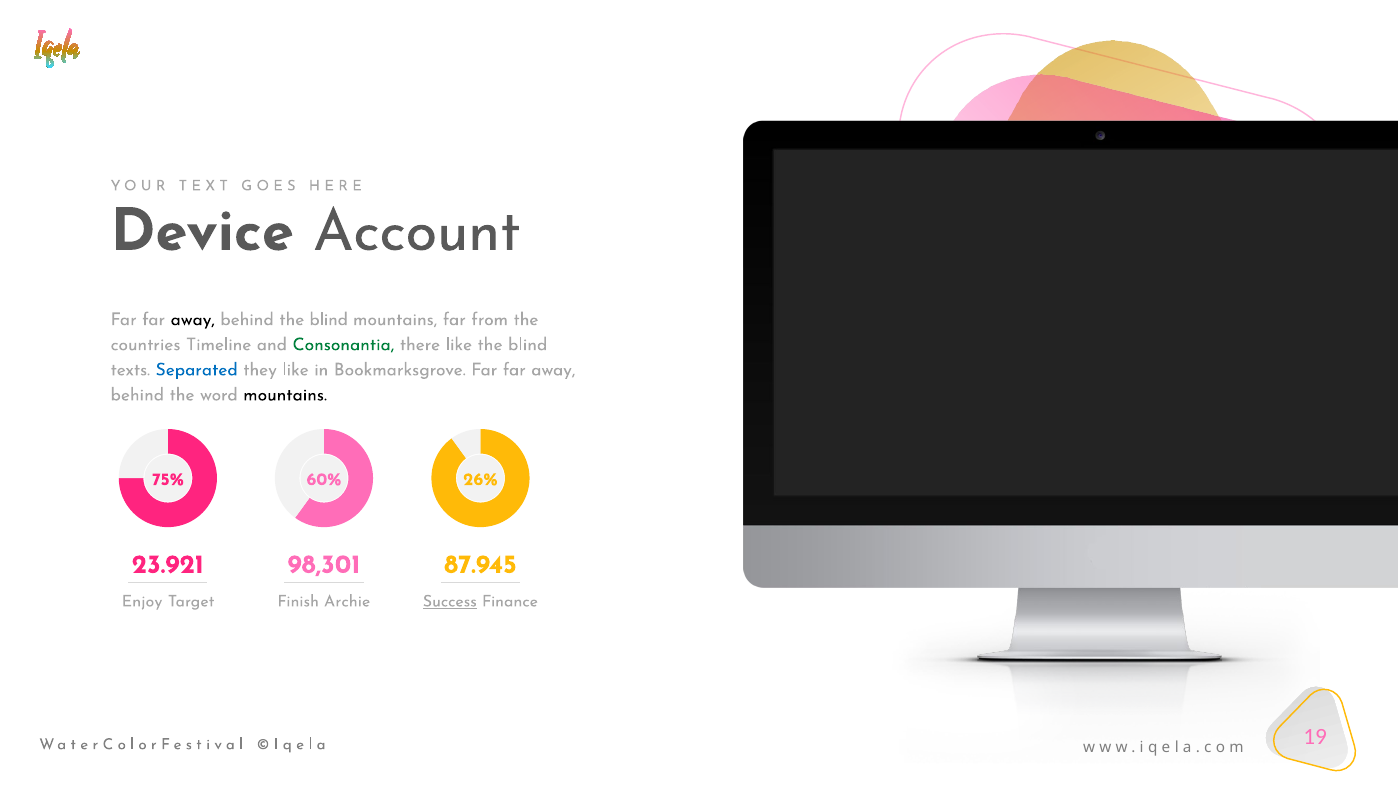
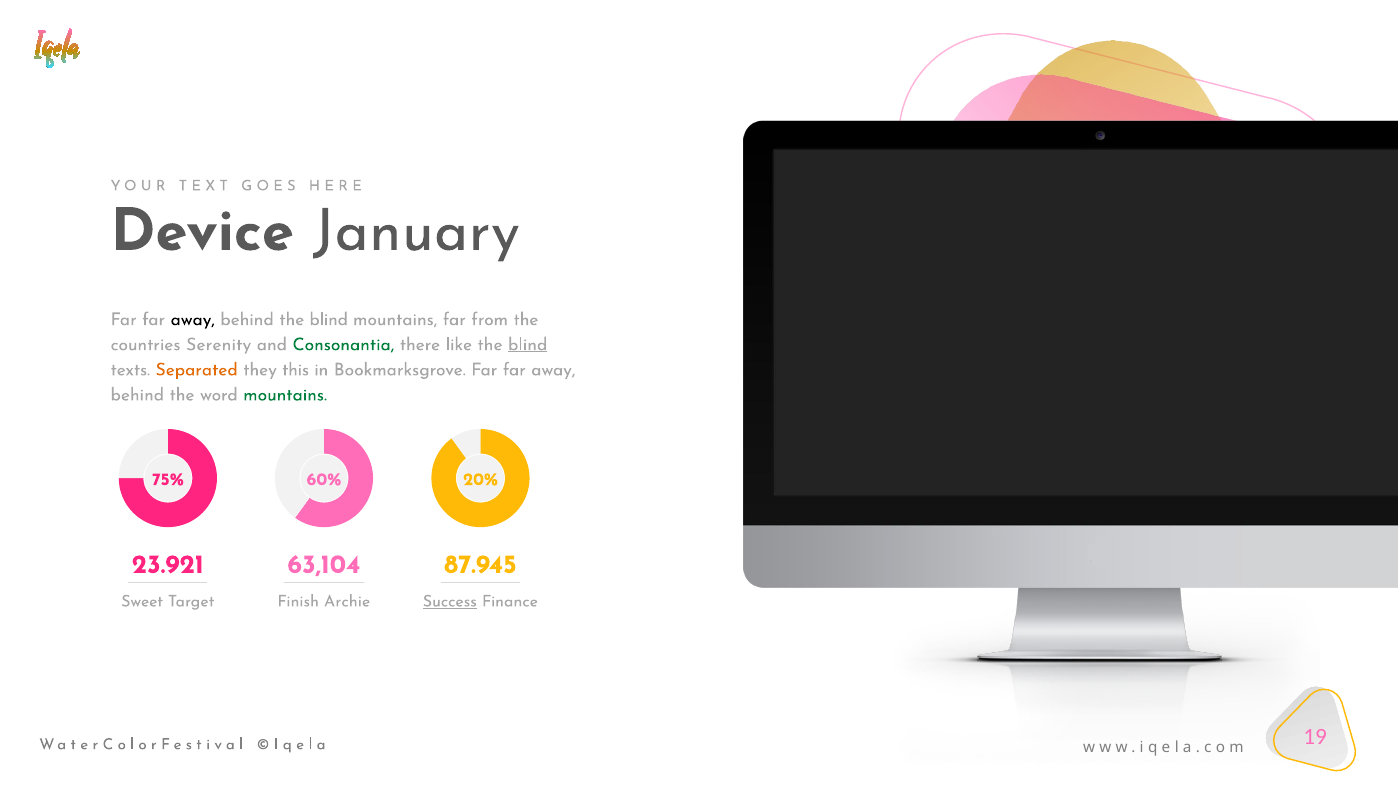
Account: Account -> January (416, 231)
Timeline: Timeline -> Serenity (219, 345)
blind underline: none -> present (528, 345)
Separated colour: blue -> orange (197, 370)
they like: like -> this (296, 370)
mountains colour: black -> green (285, 395)
26%: 26% -> 20% (481, 480)
98,301: 98,301 -> 63,104 (324, 565)
Enjoy: Enjoy -> Sweet (142, 601)
